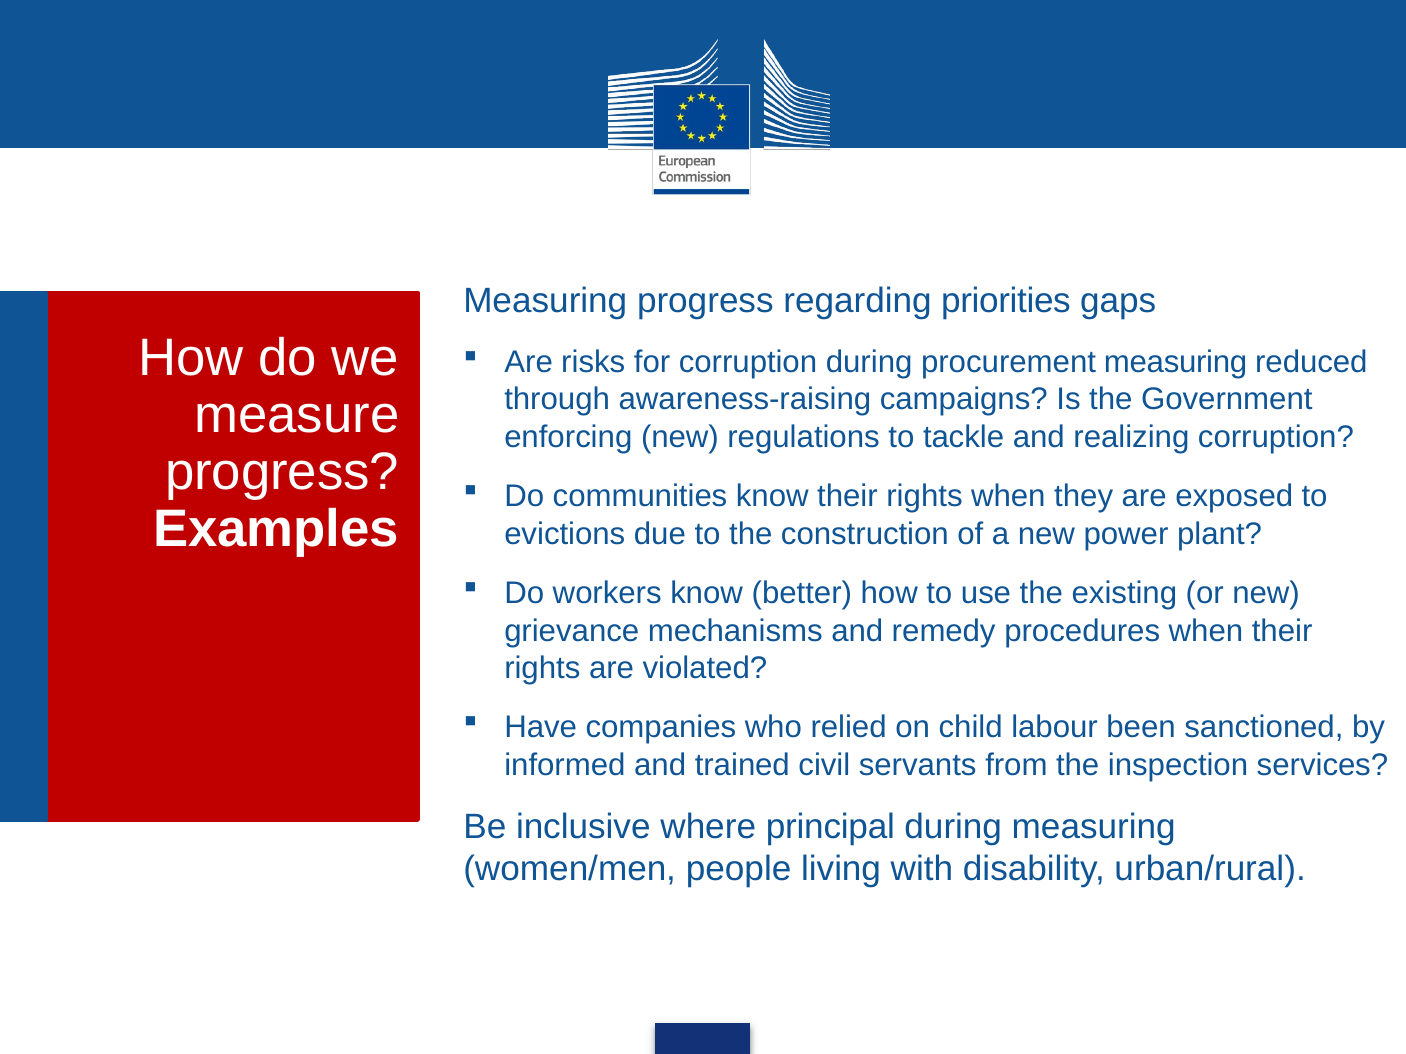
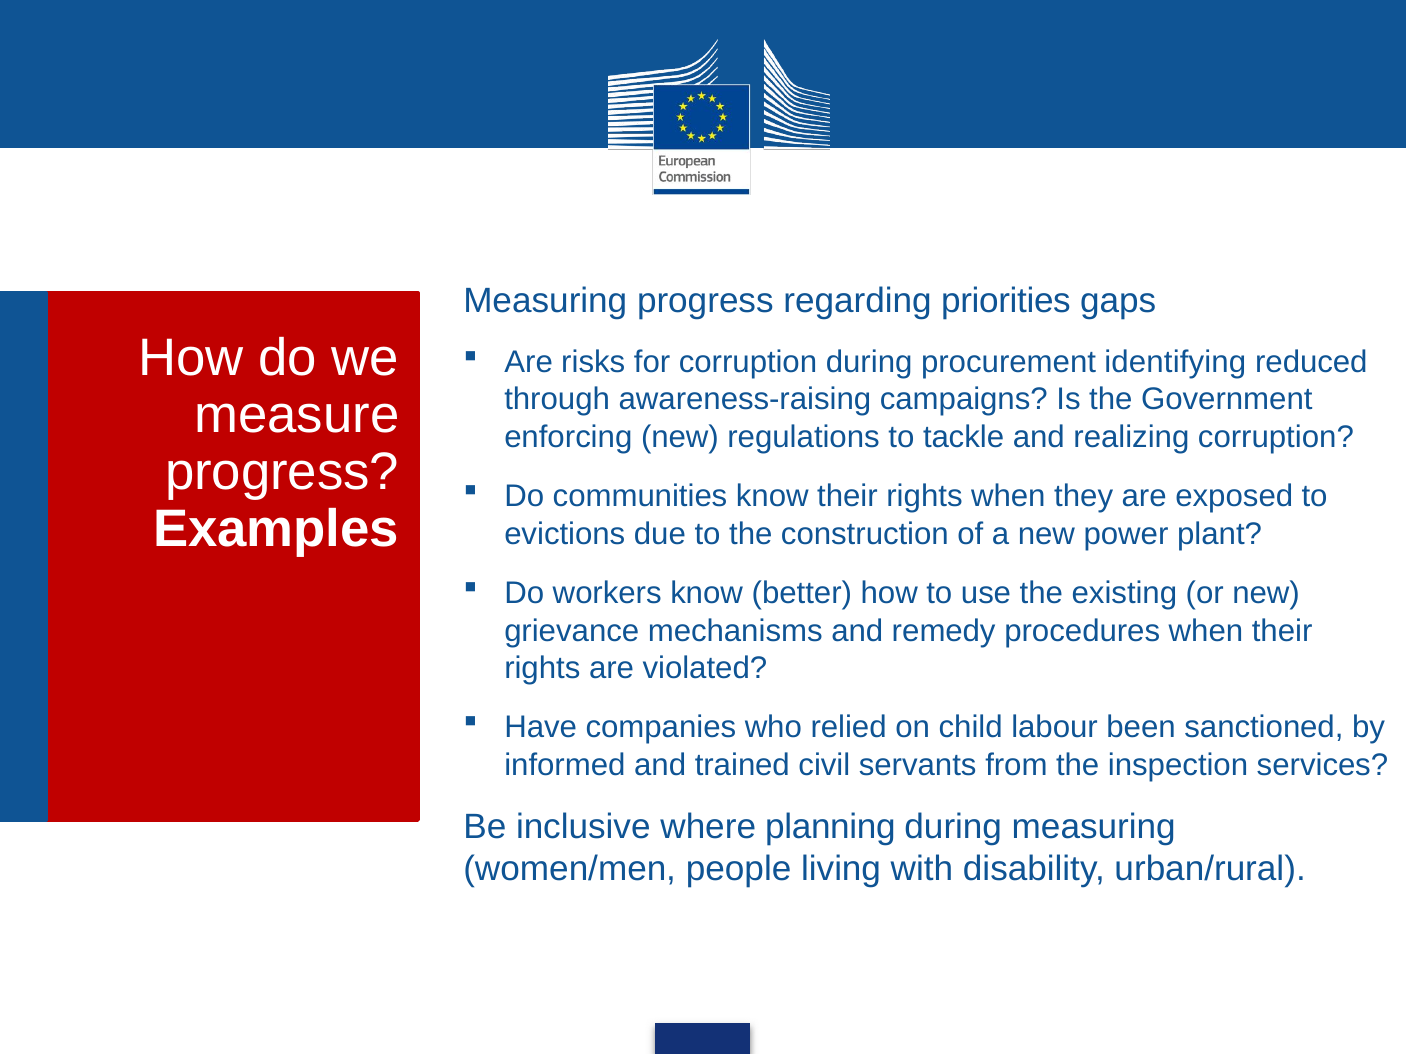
procurement measuring: measuring -> identifying (1175, 362)
principal: principal -> planning (830, 828)
